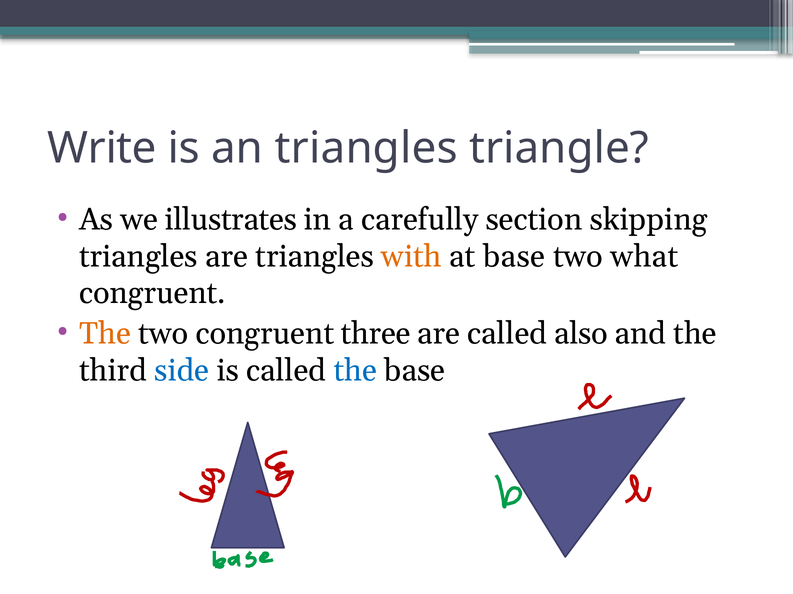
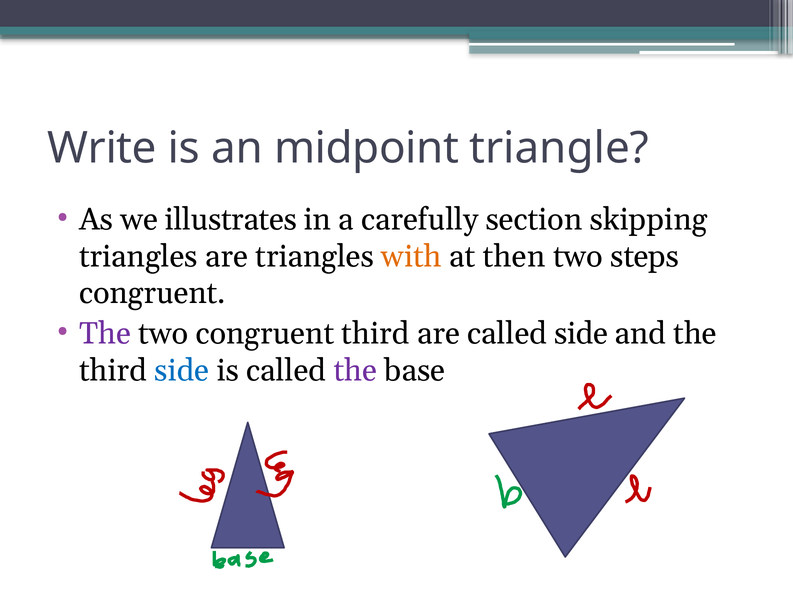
an triangles: triangles -> midpoint (367, 148)
at base: base -> then (514, 257)
what: what -> steps (645, 257)
The colour: orange -> purple (105, 334)
congruent three: three -> third (376, 334)
called also: also -> side (581, 334)
the colour: blue -> purple (355, 371)
